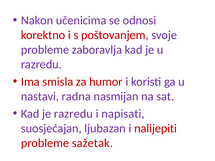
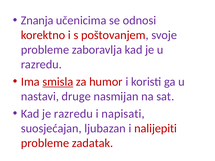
Nakon: Nakon -> Znanja (37, 20)
smisla underline: none -> present (58, 82)
radna: radna -> druge (76, 97)
sažetak: sažetak -> zadatak (93, 143)
